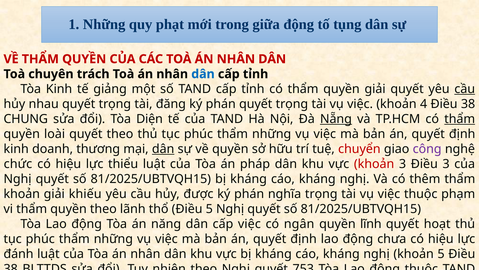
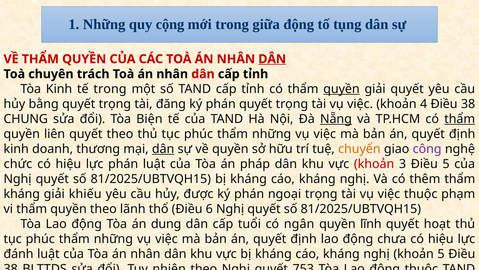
phạt: phạt -> cộng (170, 24)
DÂN underline: none -> present (272, 59)
dân colour: blue -> red (203, 74)
tế giảng: giảng -> trong (110, 89)
quyền underline: none -> present (341, 89)
cầu underline: present -> none (465, 89)
nhau: nhau -> bằng (44, 104)
Diện: Diện -> Biện (149, 119)
loài: loài -> liên (55, 134)
chuyển colour: red -> orange (359, 149)
lực thiểu: thiểu -> phán (123, 164)
Điều 3: 3 -> 5 (446, 164)
khoản: khoản -> kháng (22, 194)
nghĩa: nghĩa -> ngoại (285, 194)
Điều 5: 5 -> 6 (209, 209)
năng: năng -> dung (166, 224)
cấp việc: việc -> tuổi (249, 224)
